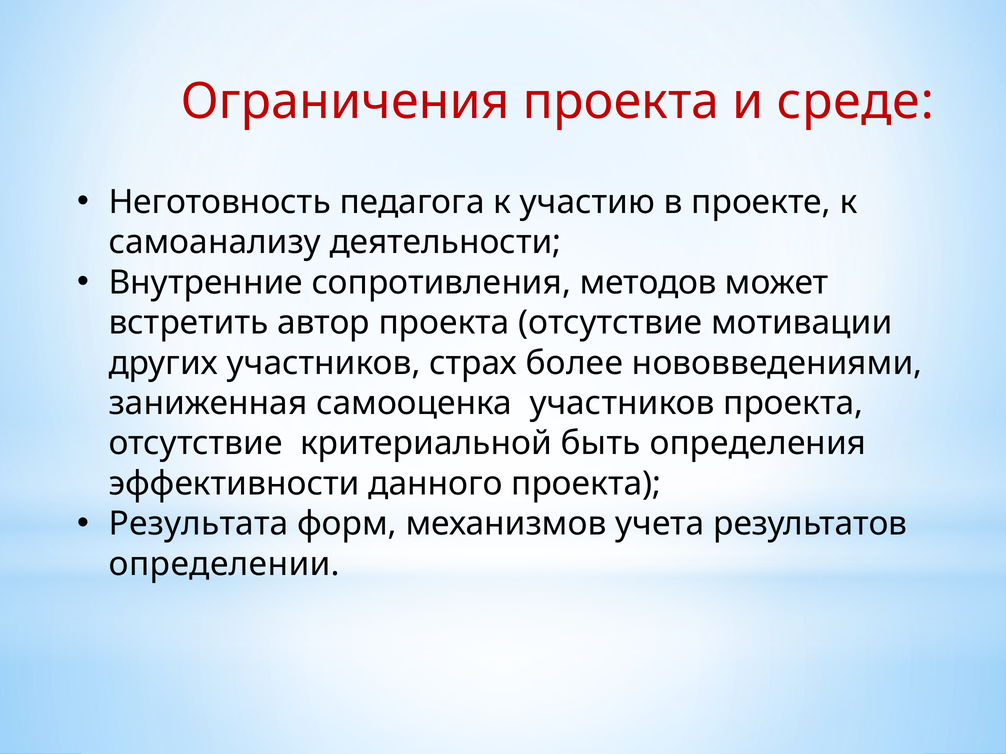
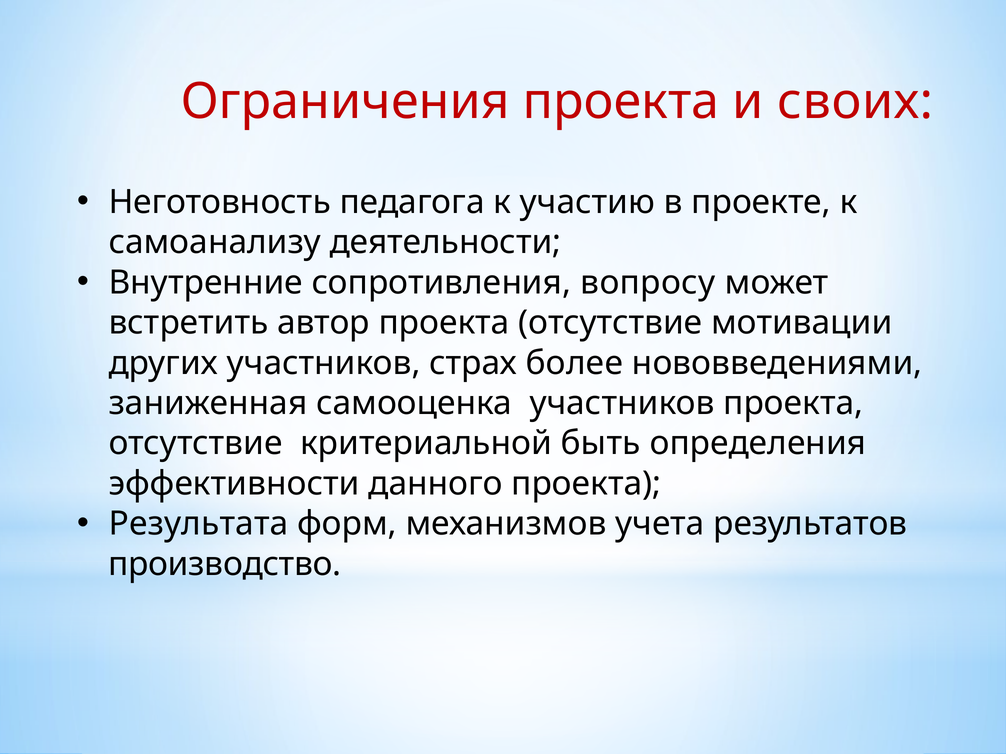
среде: среде -> своих (855, 102)
методов: методов -> вопросу (648, 283)
определении: определении -> производство (225, 564)
